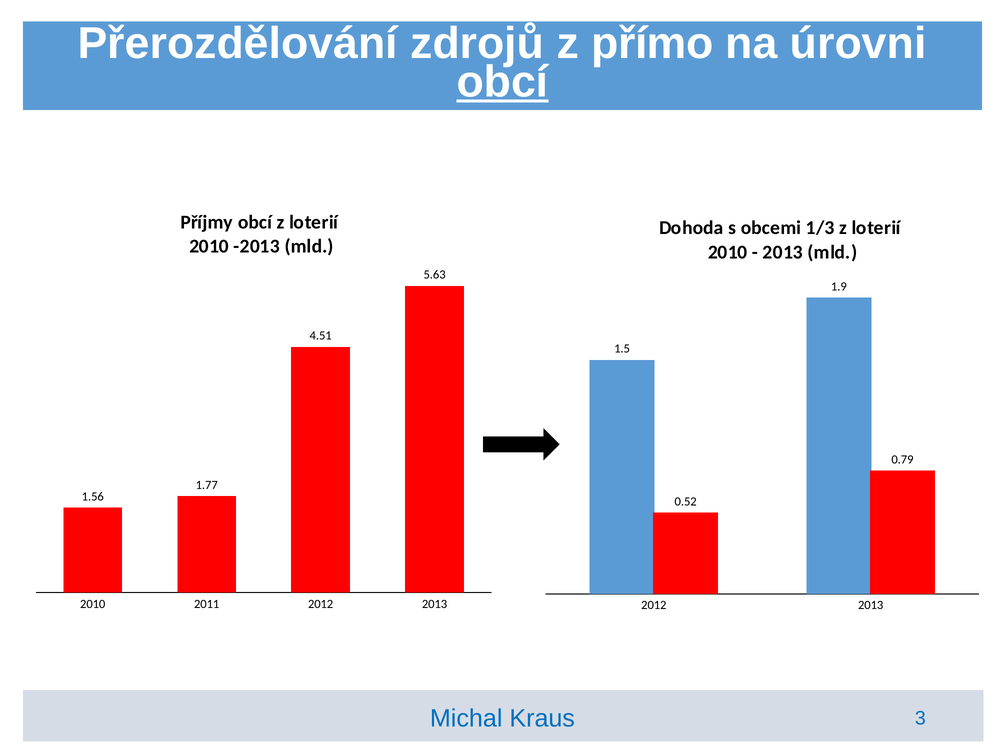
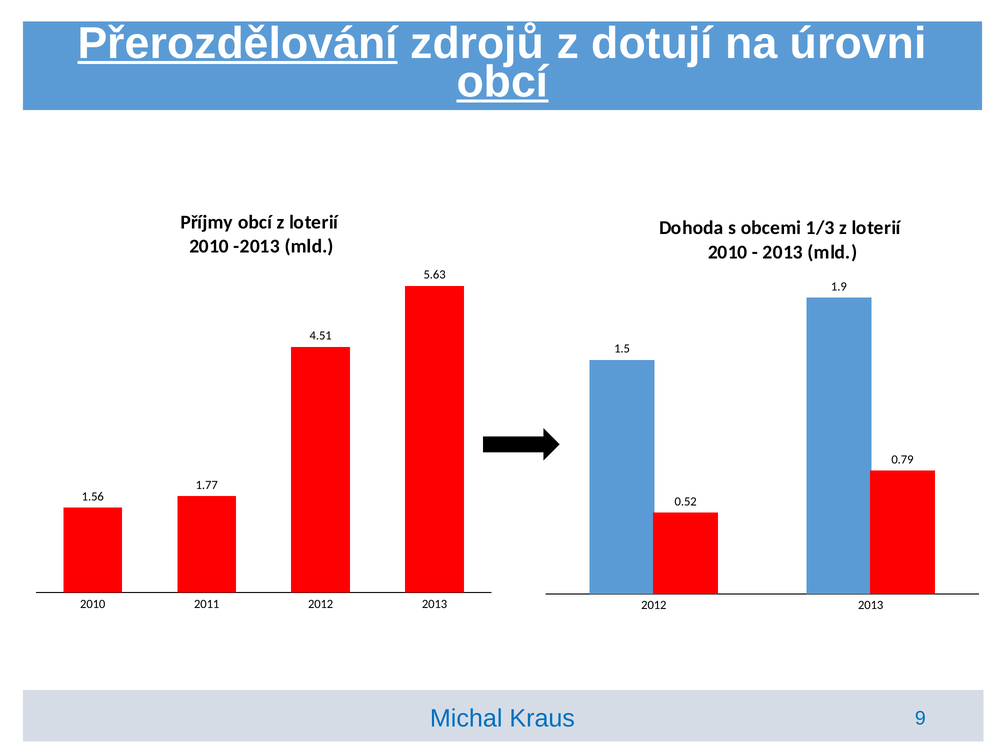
Přerozdělování underline: none -> present (238, 43)
přímo: přímo -> dotují (652, 43)
3: 3 -> 9 (920, 719)
